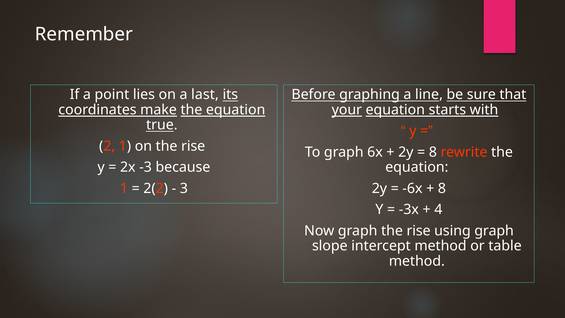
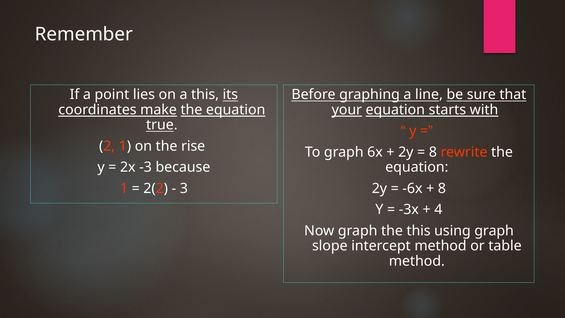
a last: last -> this (205, 94)
graph the rise: rise -> this (419, 231)
